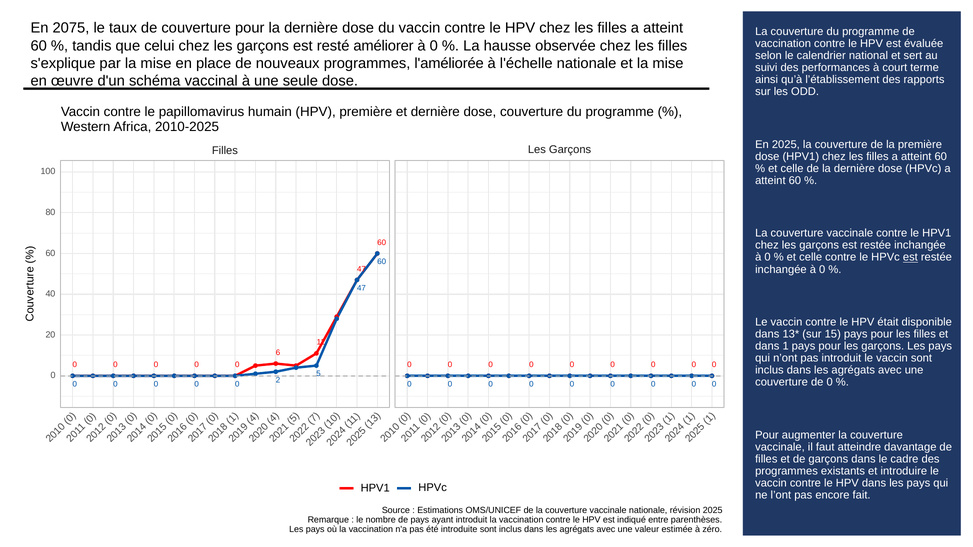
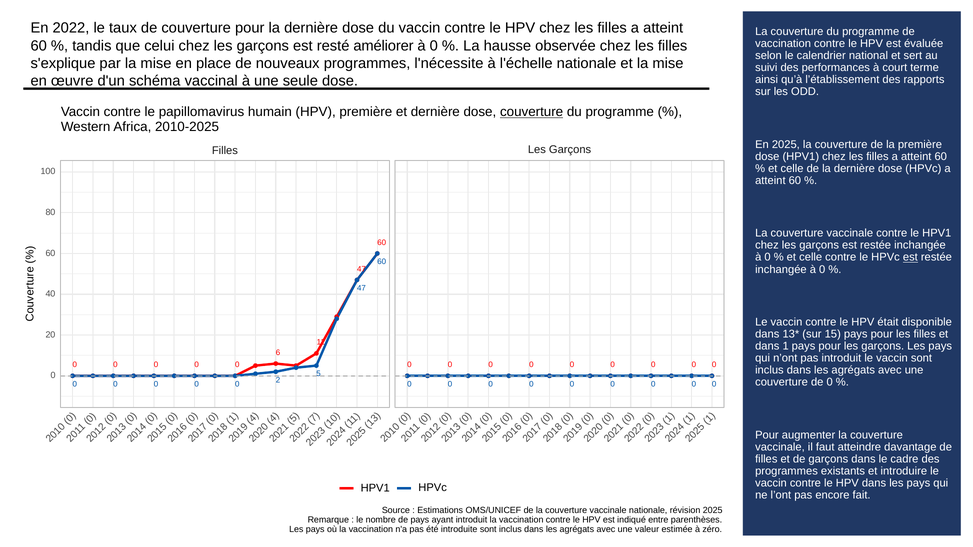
2075: 2075 -> 2022 (71, 28)
l'améliorée: l'améliorée -> l'nécessite (449, 63)
couverture underline: none -> present (532, 112)
